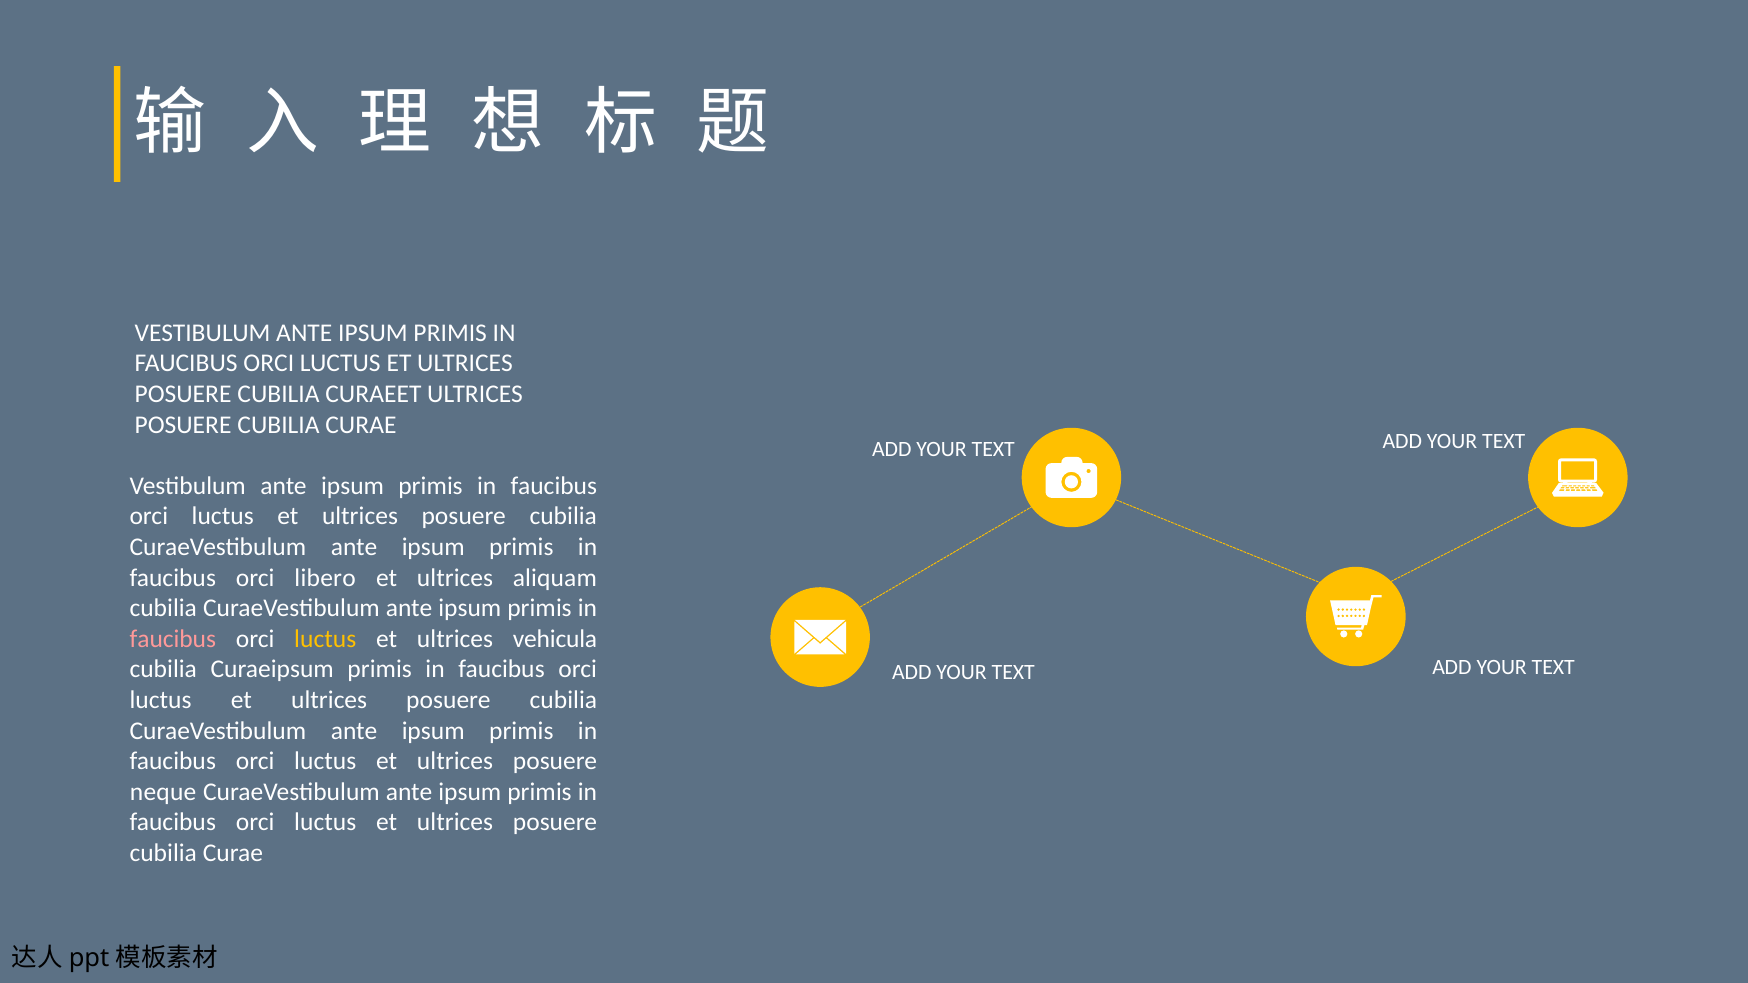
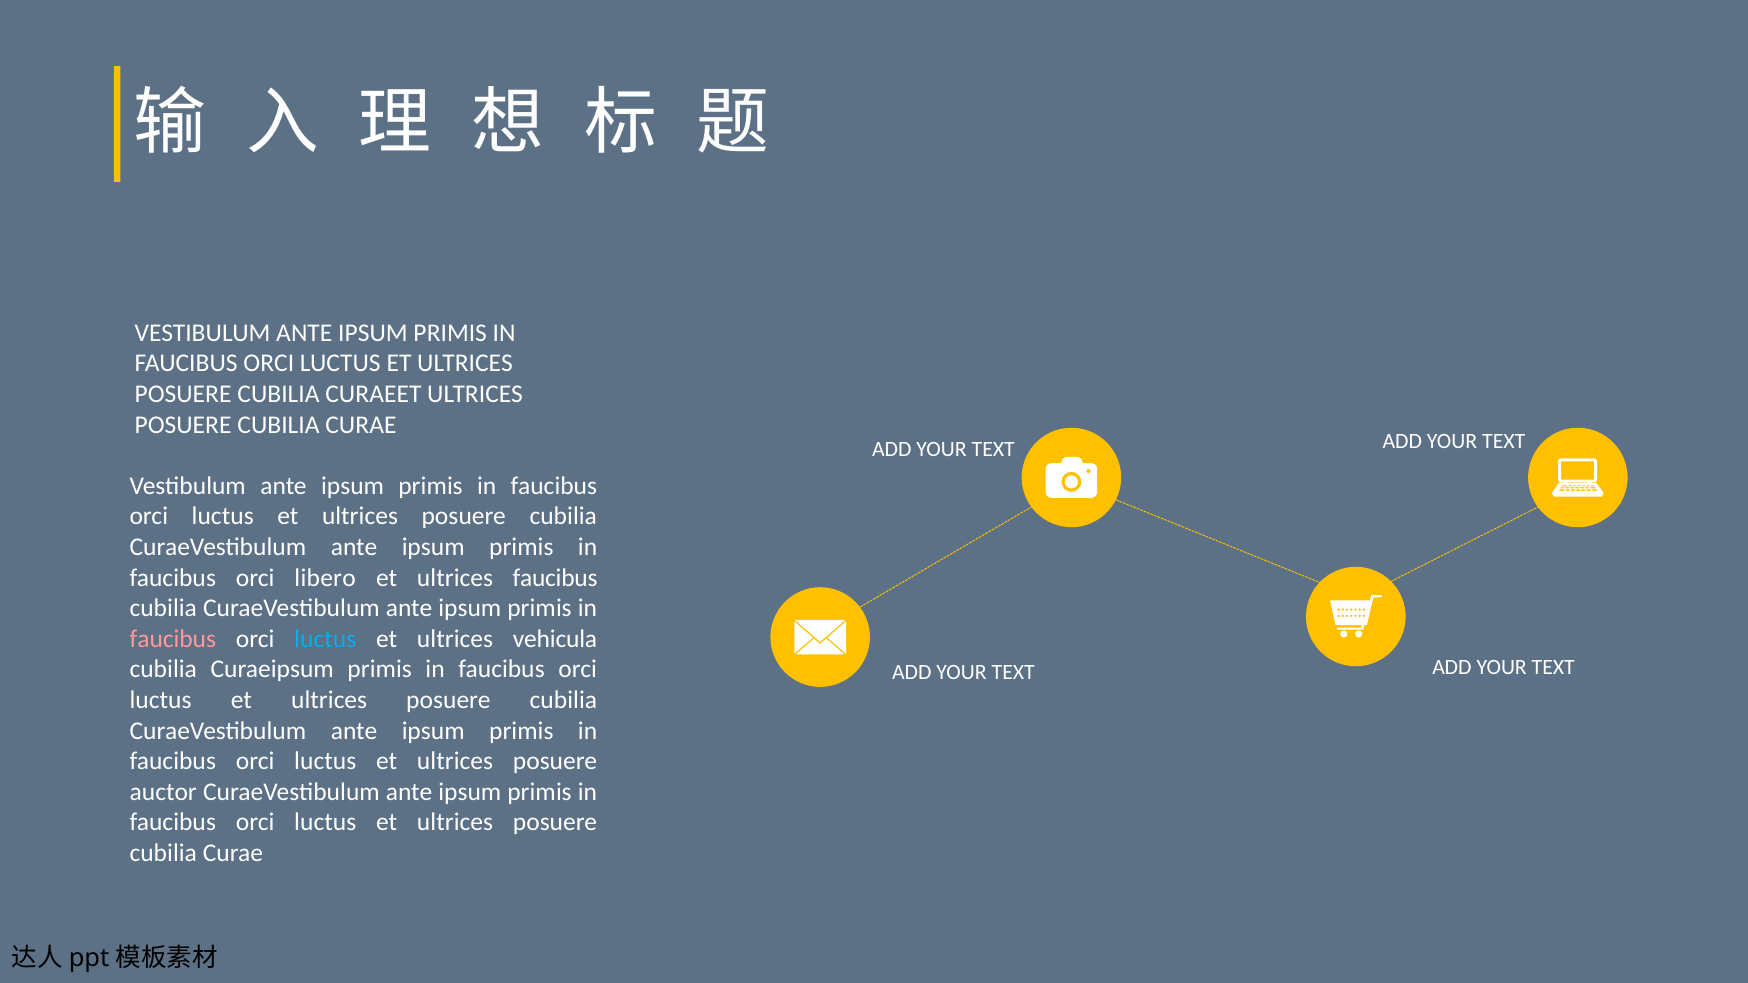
ultrices aliquam: aliquam -> faucibus (555, 578)
luctus colour: yellow -> light blue (325, 639)
neque: neque -> auctor (163, 792)
